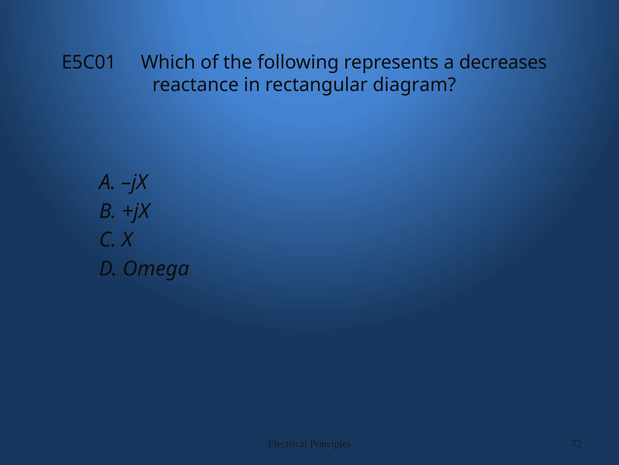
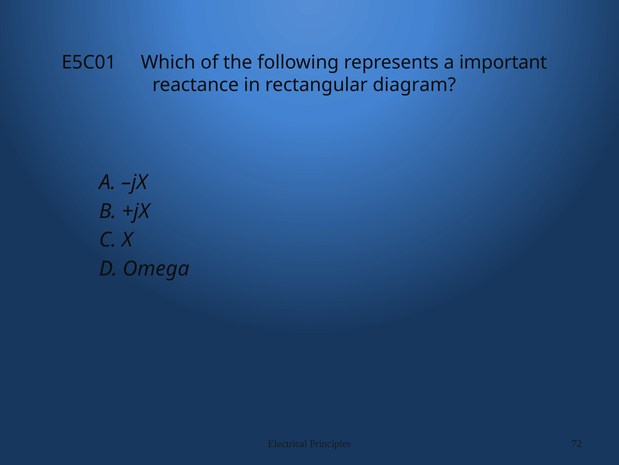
decreases: decreases -> important (503, 62)
